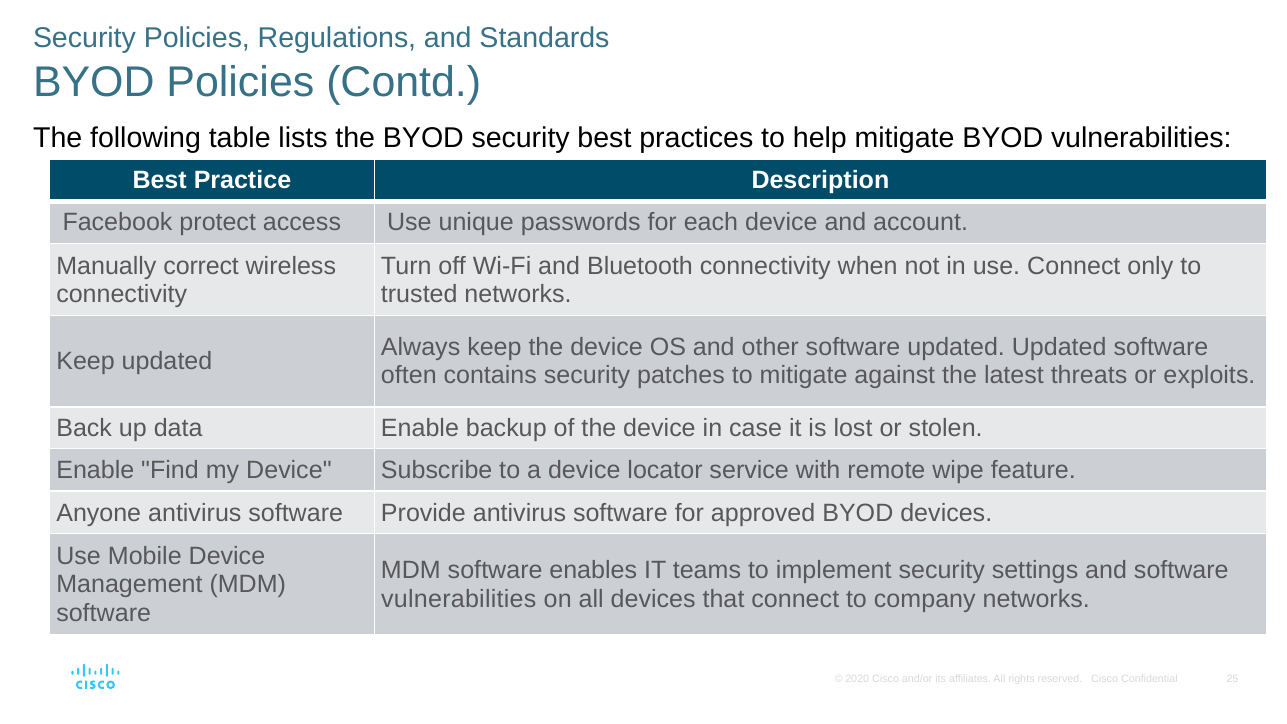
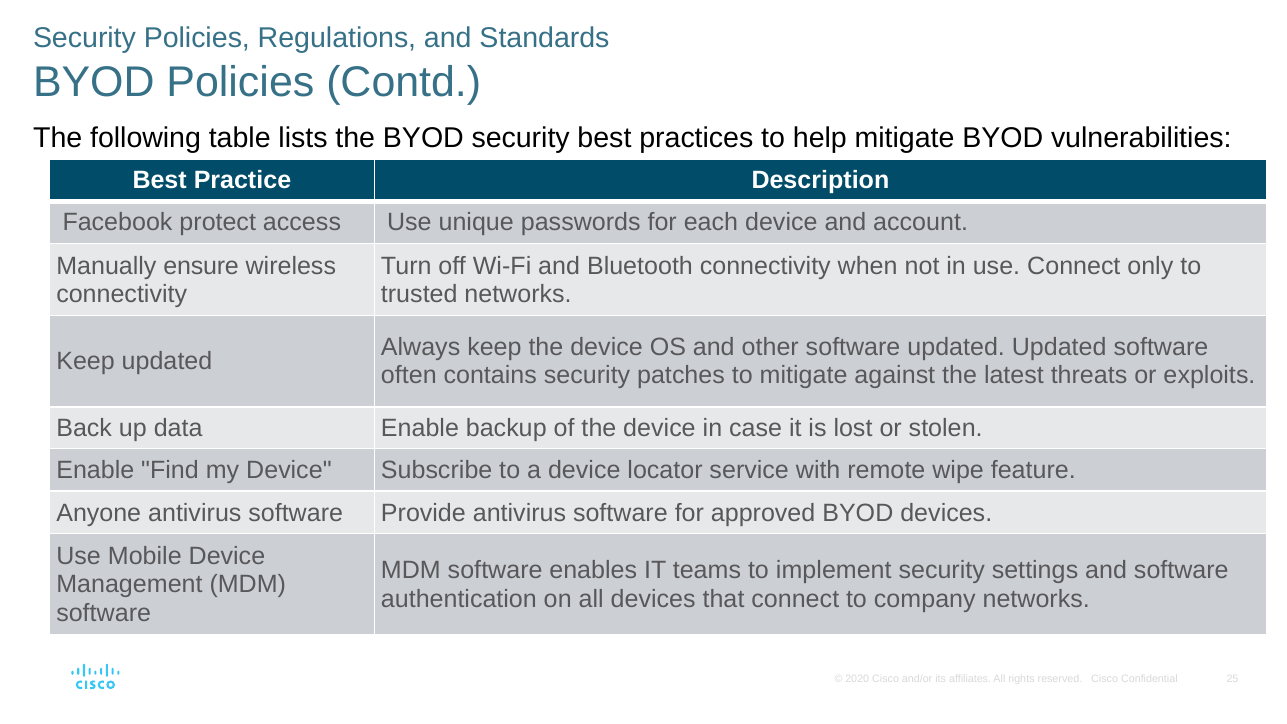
correct: correct -> ensure (201, 266)
vulnerabilities: vulnerabilities -> authentication (459, 599)
